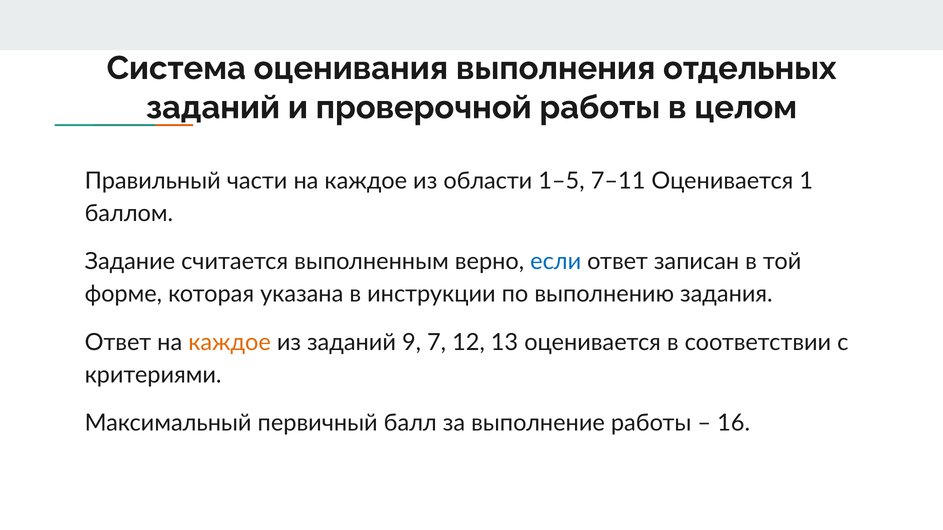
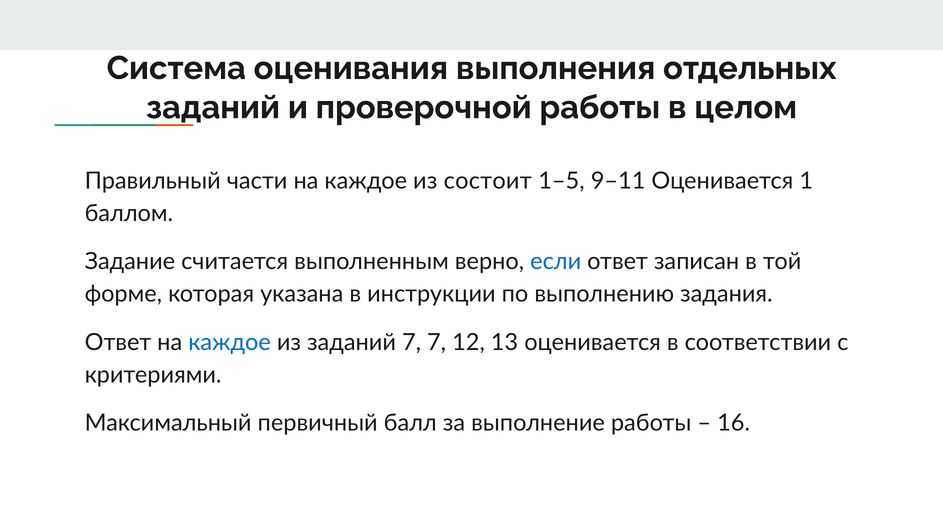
области: области -> состоит (488, 181)
7–11: 7–11 -> 9–11 (618, 181)
каждое colour: orange -> blue (230, 343)
заданий 9: 9 -> 7 (412, 343)
